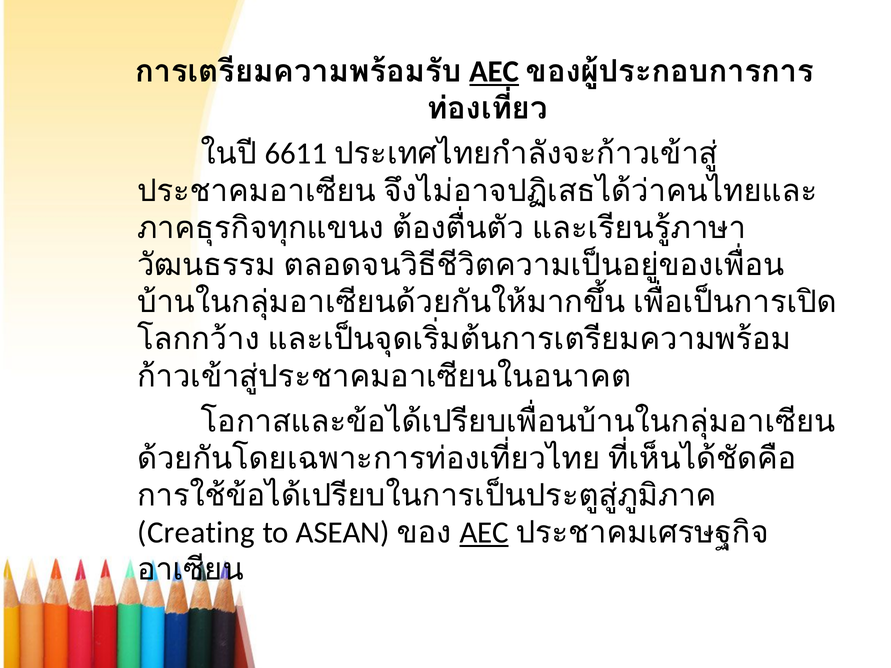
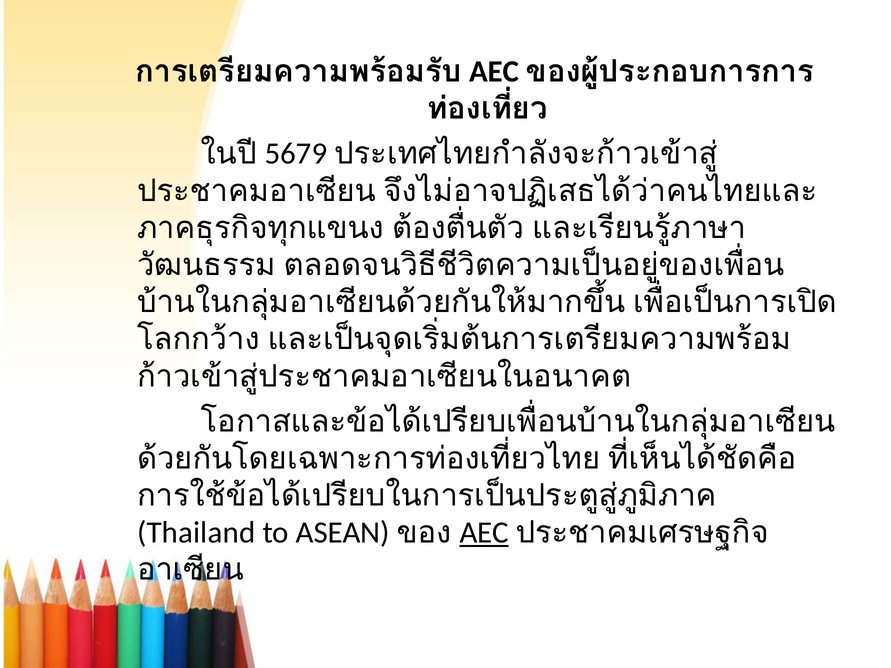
AEC underline: present -> none (494, 72)
6611: 6611 -> 5679 (296, 154)
Creating: Creating -> Thailand (196, 533)
